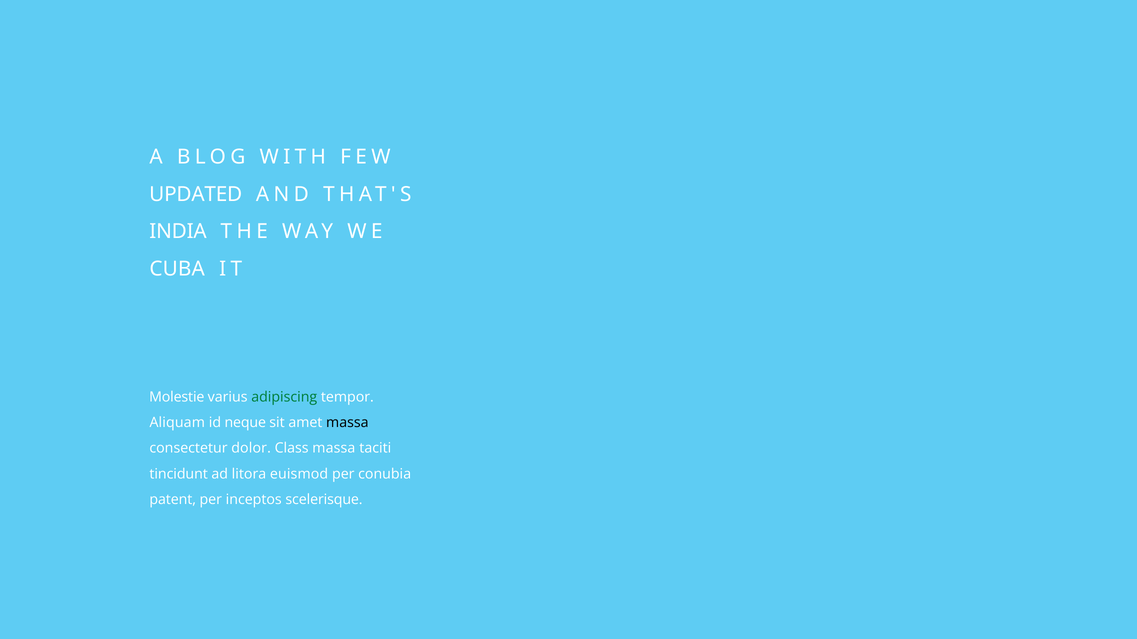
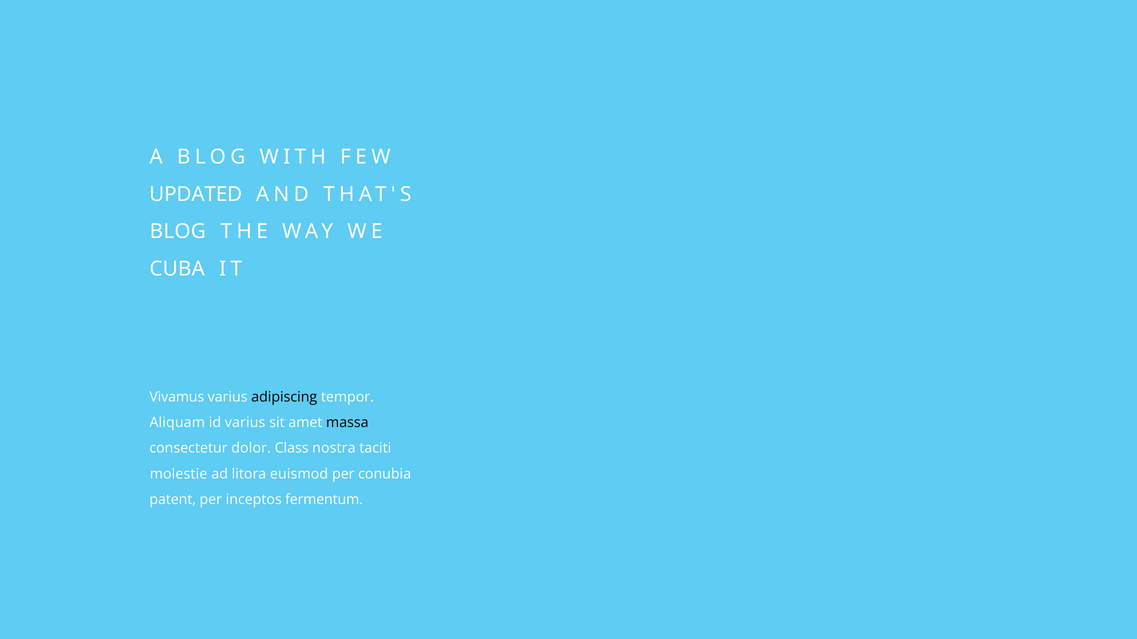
INDIA: INDIA -> BLOG (178, 232)
Molestie: Molestie -> Vivamus (177, 398)
adipiscing colour: green -> black (284, 398)
id neque: neque -> varius (245, 423)
Class massa: massa -> nostra (334, 449)
tincidunt: tincidunt -> molestie (179, 474)
scelerisque: scelerisque -> fermentum (324, 500)
